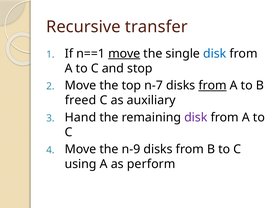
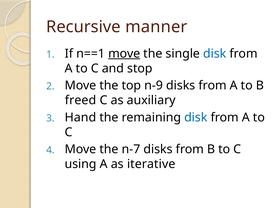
transfer: transfer -> manner (156, 27)
n-7: n-7 -> n-9 (154, 85)
from underline: present -> none (213, 85)
disk colour: purple -> blue (196, 117)
n-9: n-9 -> n-7 (131, 149)
perform: perform -> iterative (151, 164)
